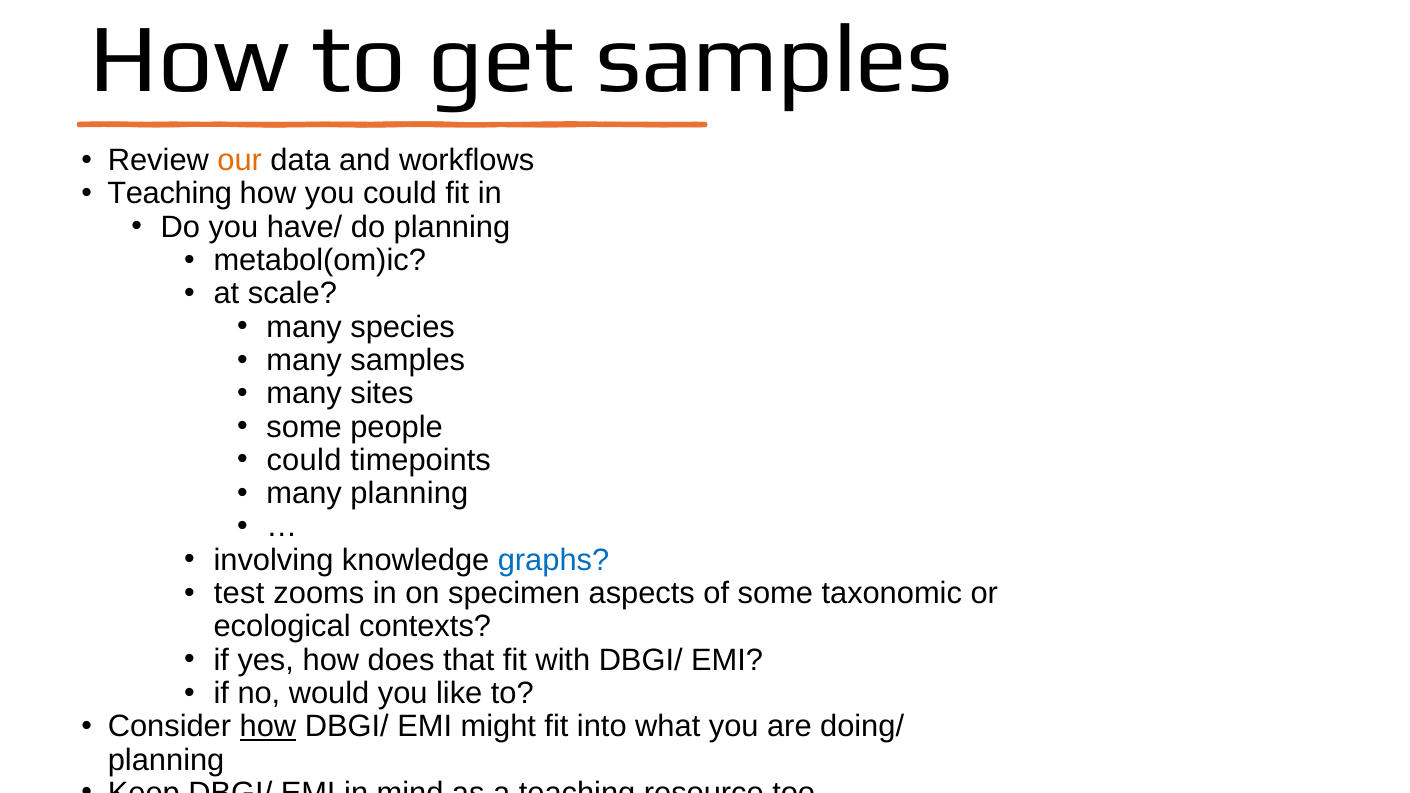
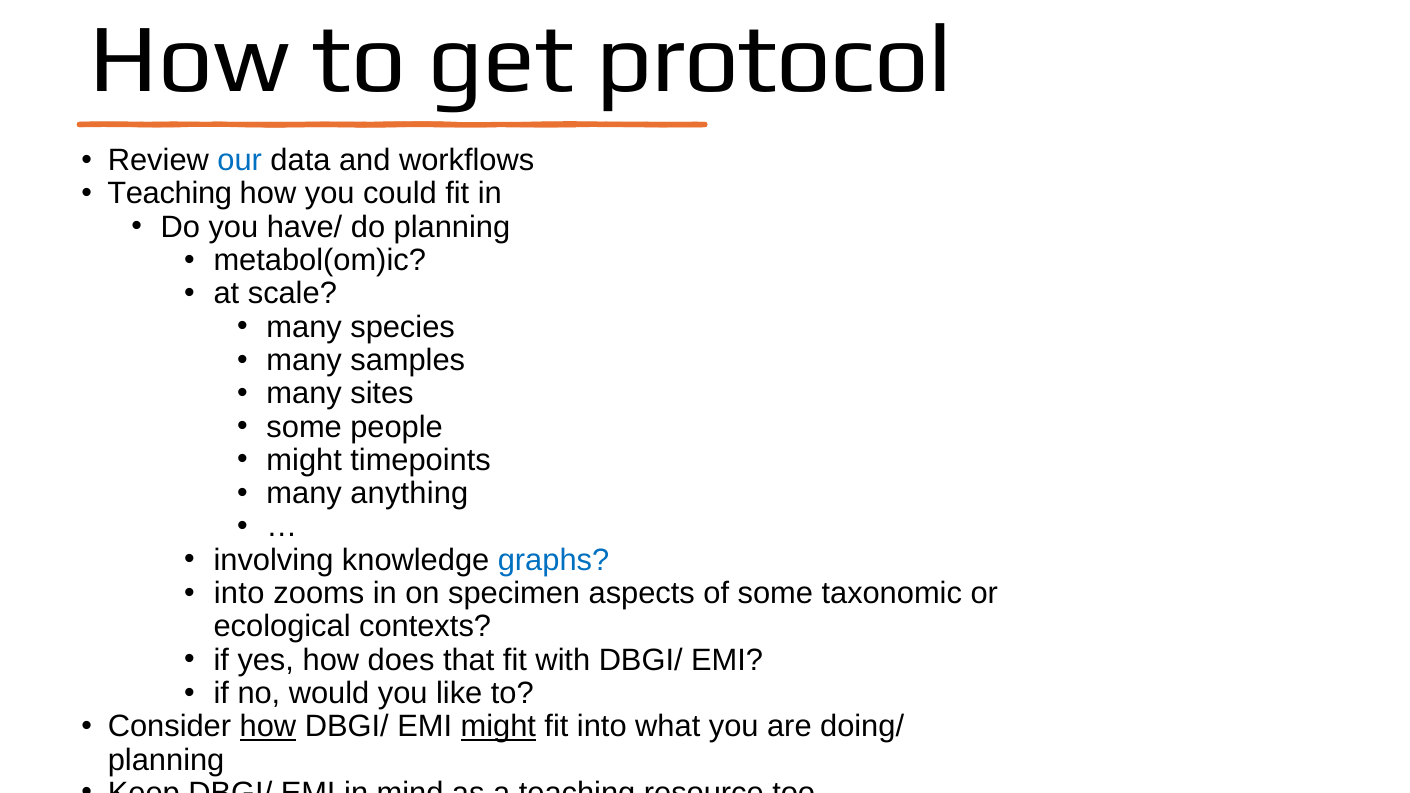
get samples: samples -> protocol (775, 59)
our colour: orange -> blue (240, 161)
could: could -> might (304, 460)
many planning: planning -> anything (409, 494)
test: test -> into (239, 594)
might underline: none -> present (498, 727)
